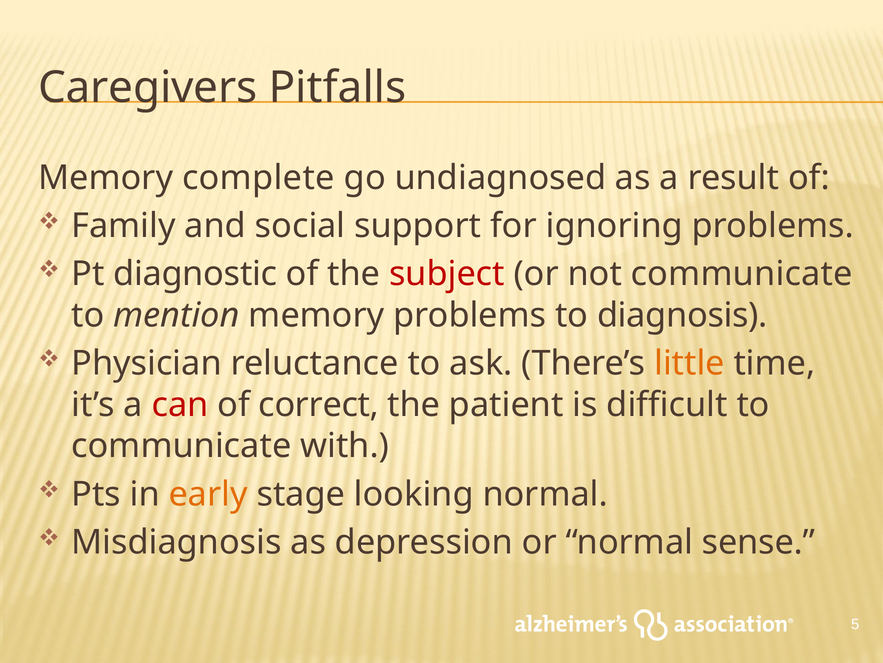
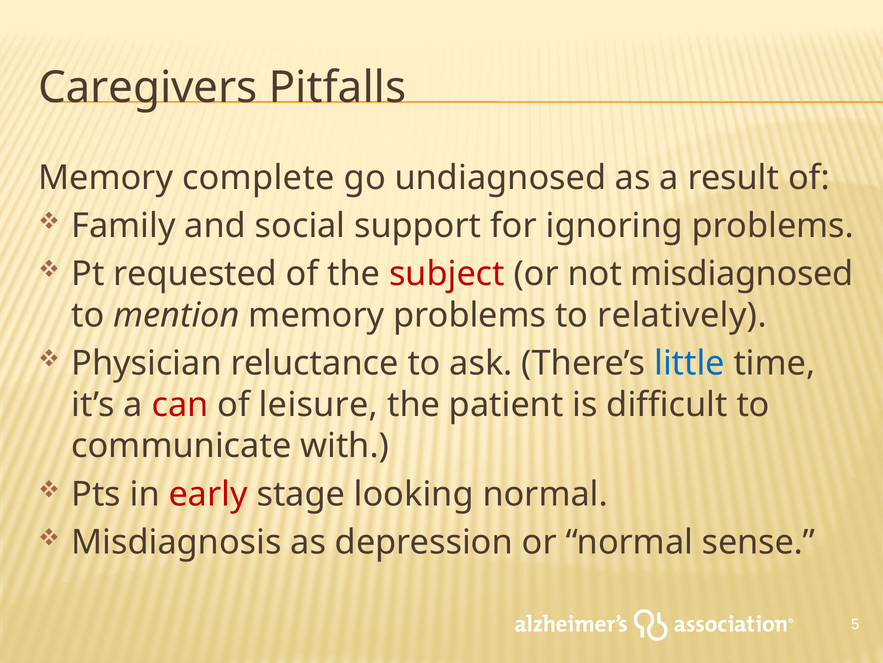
diagnostic: diagnostic -> requested (195, 274)
not communicate: communicate -> misdiagnosed (742, 274)
diagnosis: diagnosis -> relatively (682, 315)
little colour: orange -> blue (690, 363)
correct: correct -> leisure (318, 404)
early colour: orange -> red (208, 494)
